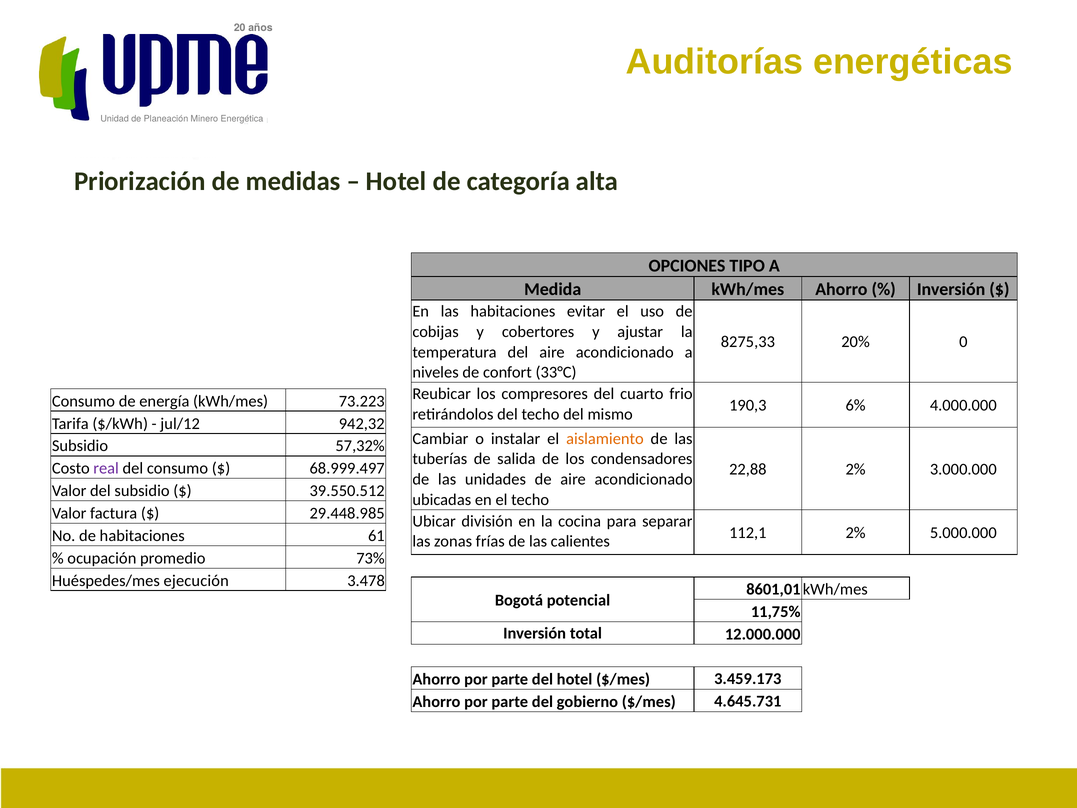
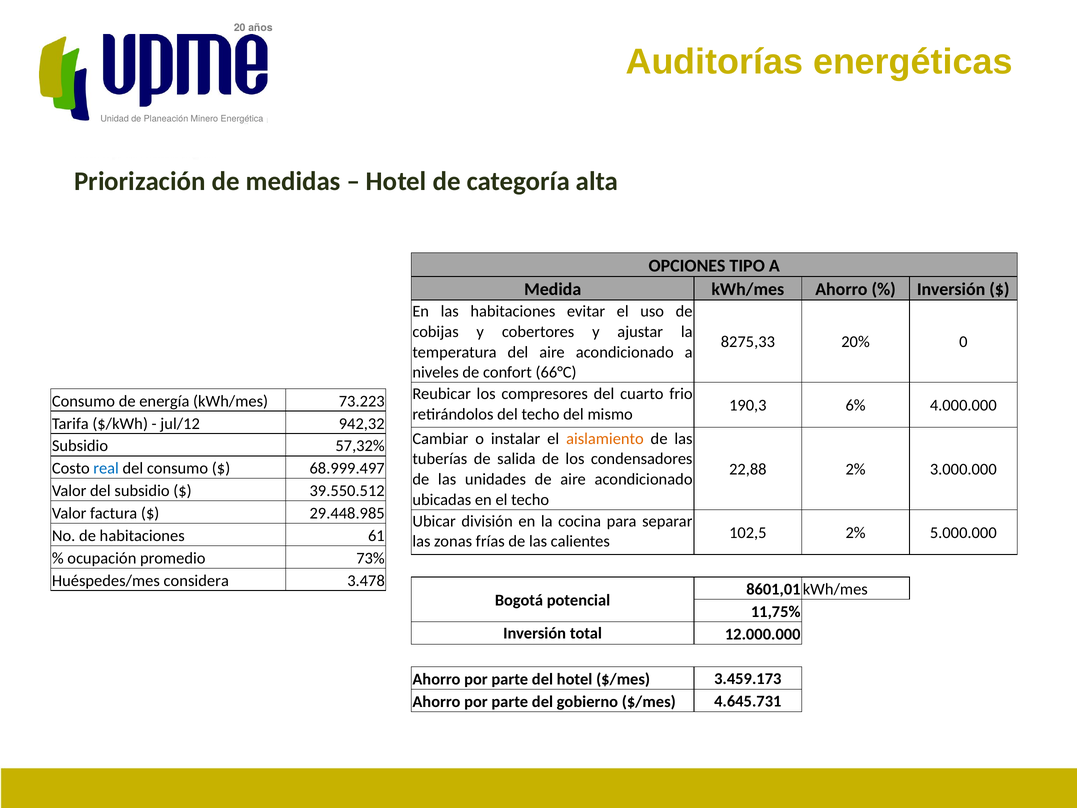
33°C: 33°C -> 66°C (556, 372)
real colour: purple -> blue (106, 468)
112,1: 112,1 -> 102,5 (748, 533)
ejecución: ejecución -> considera (196, 580)
